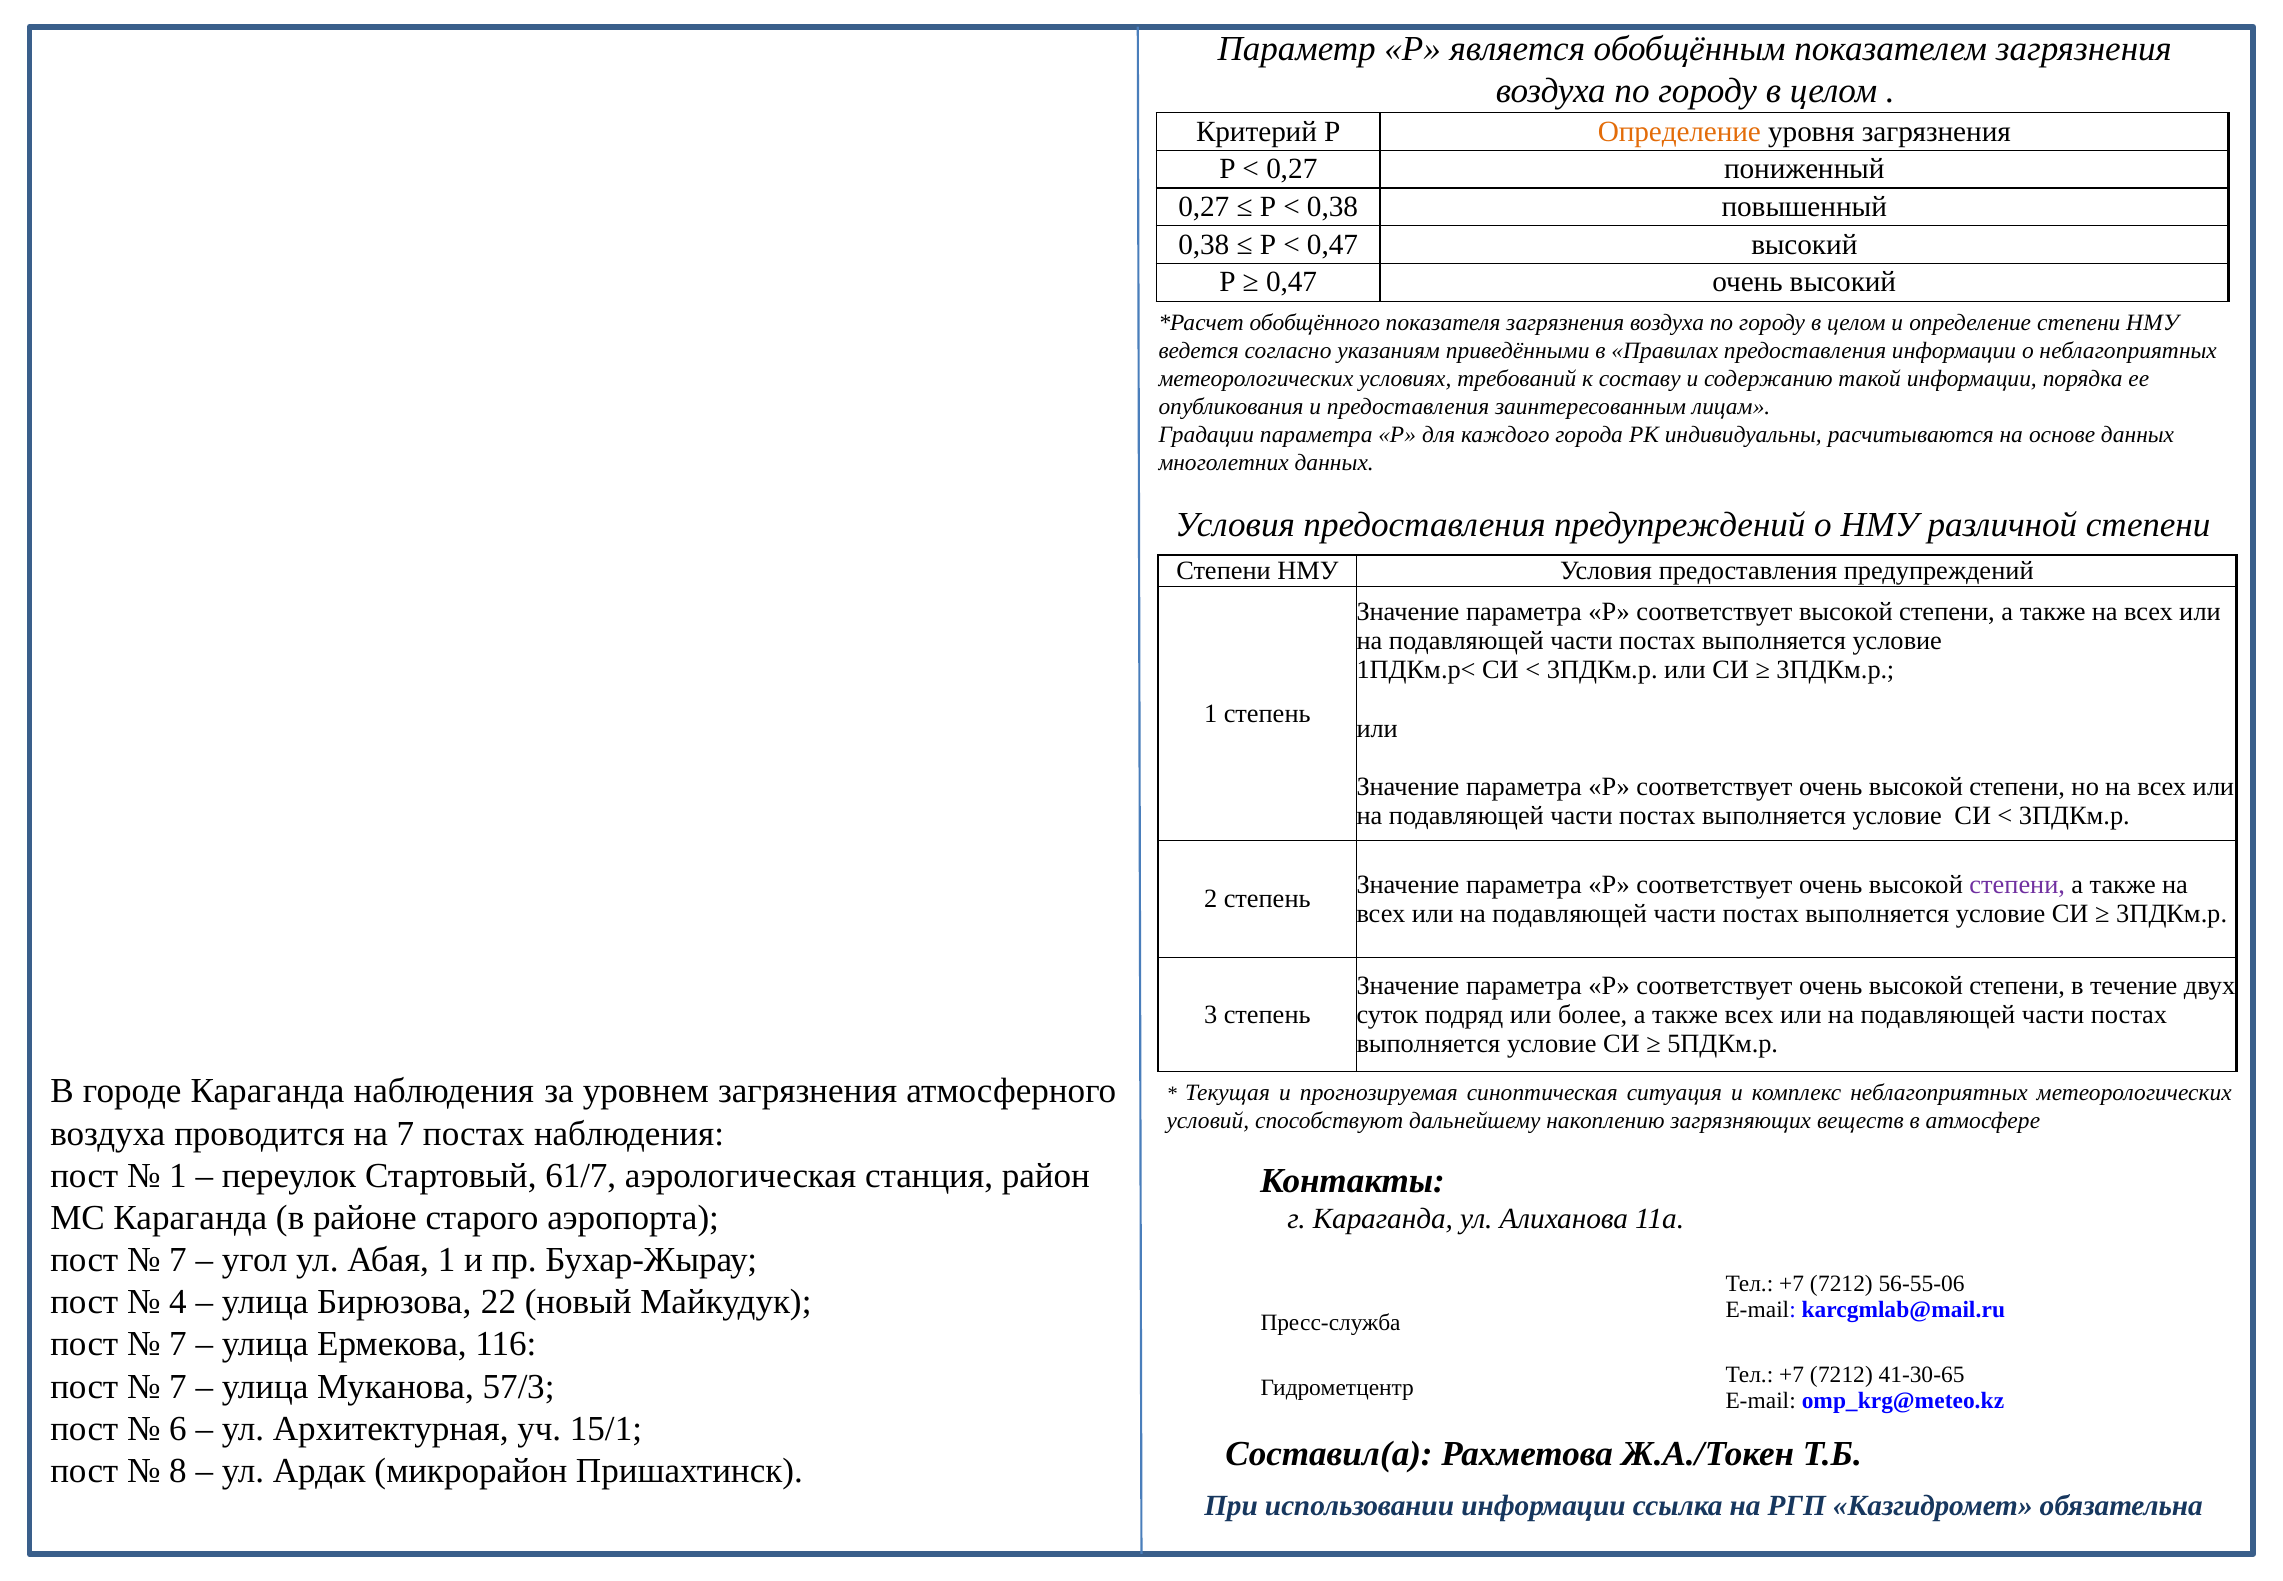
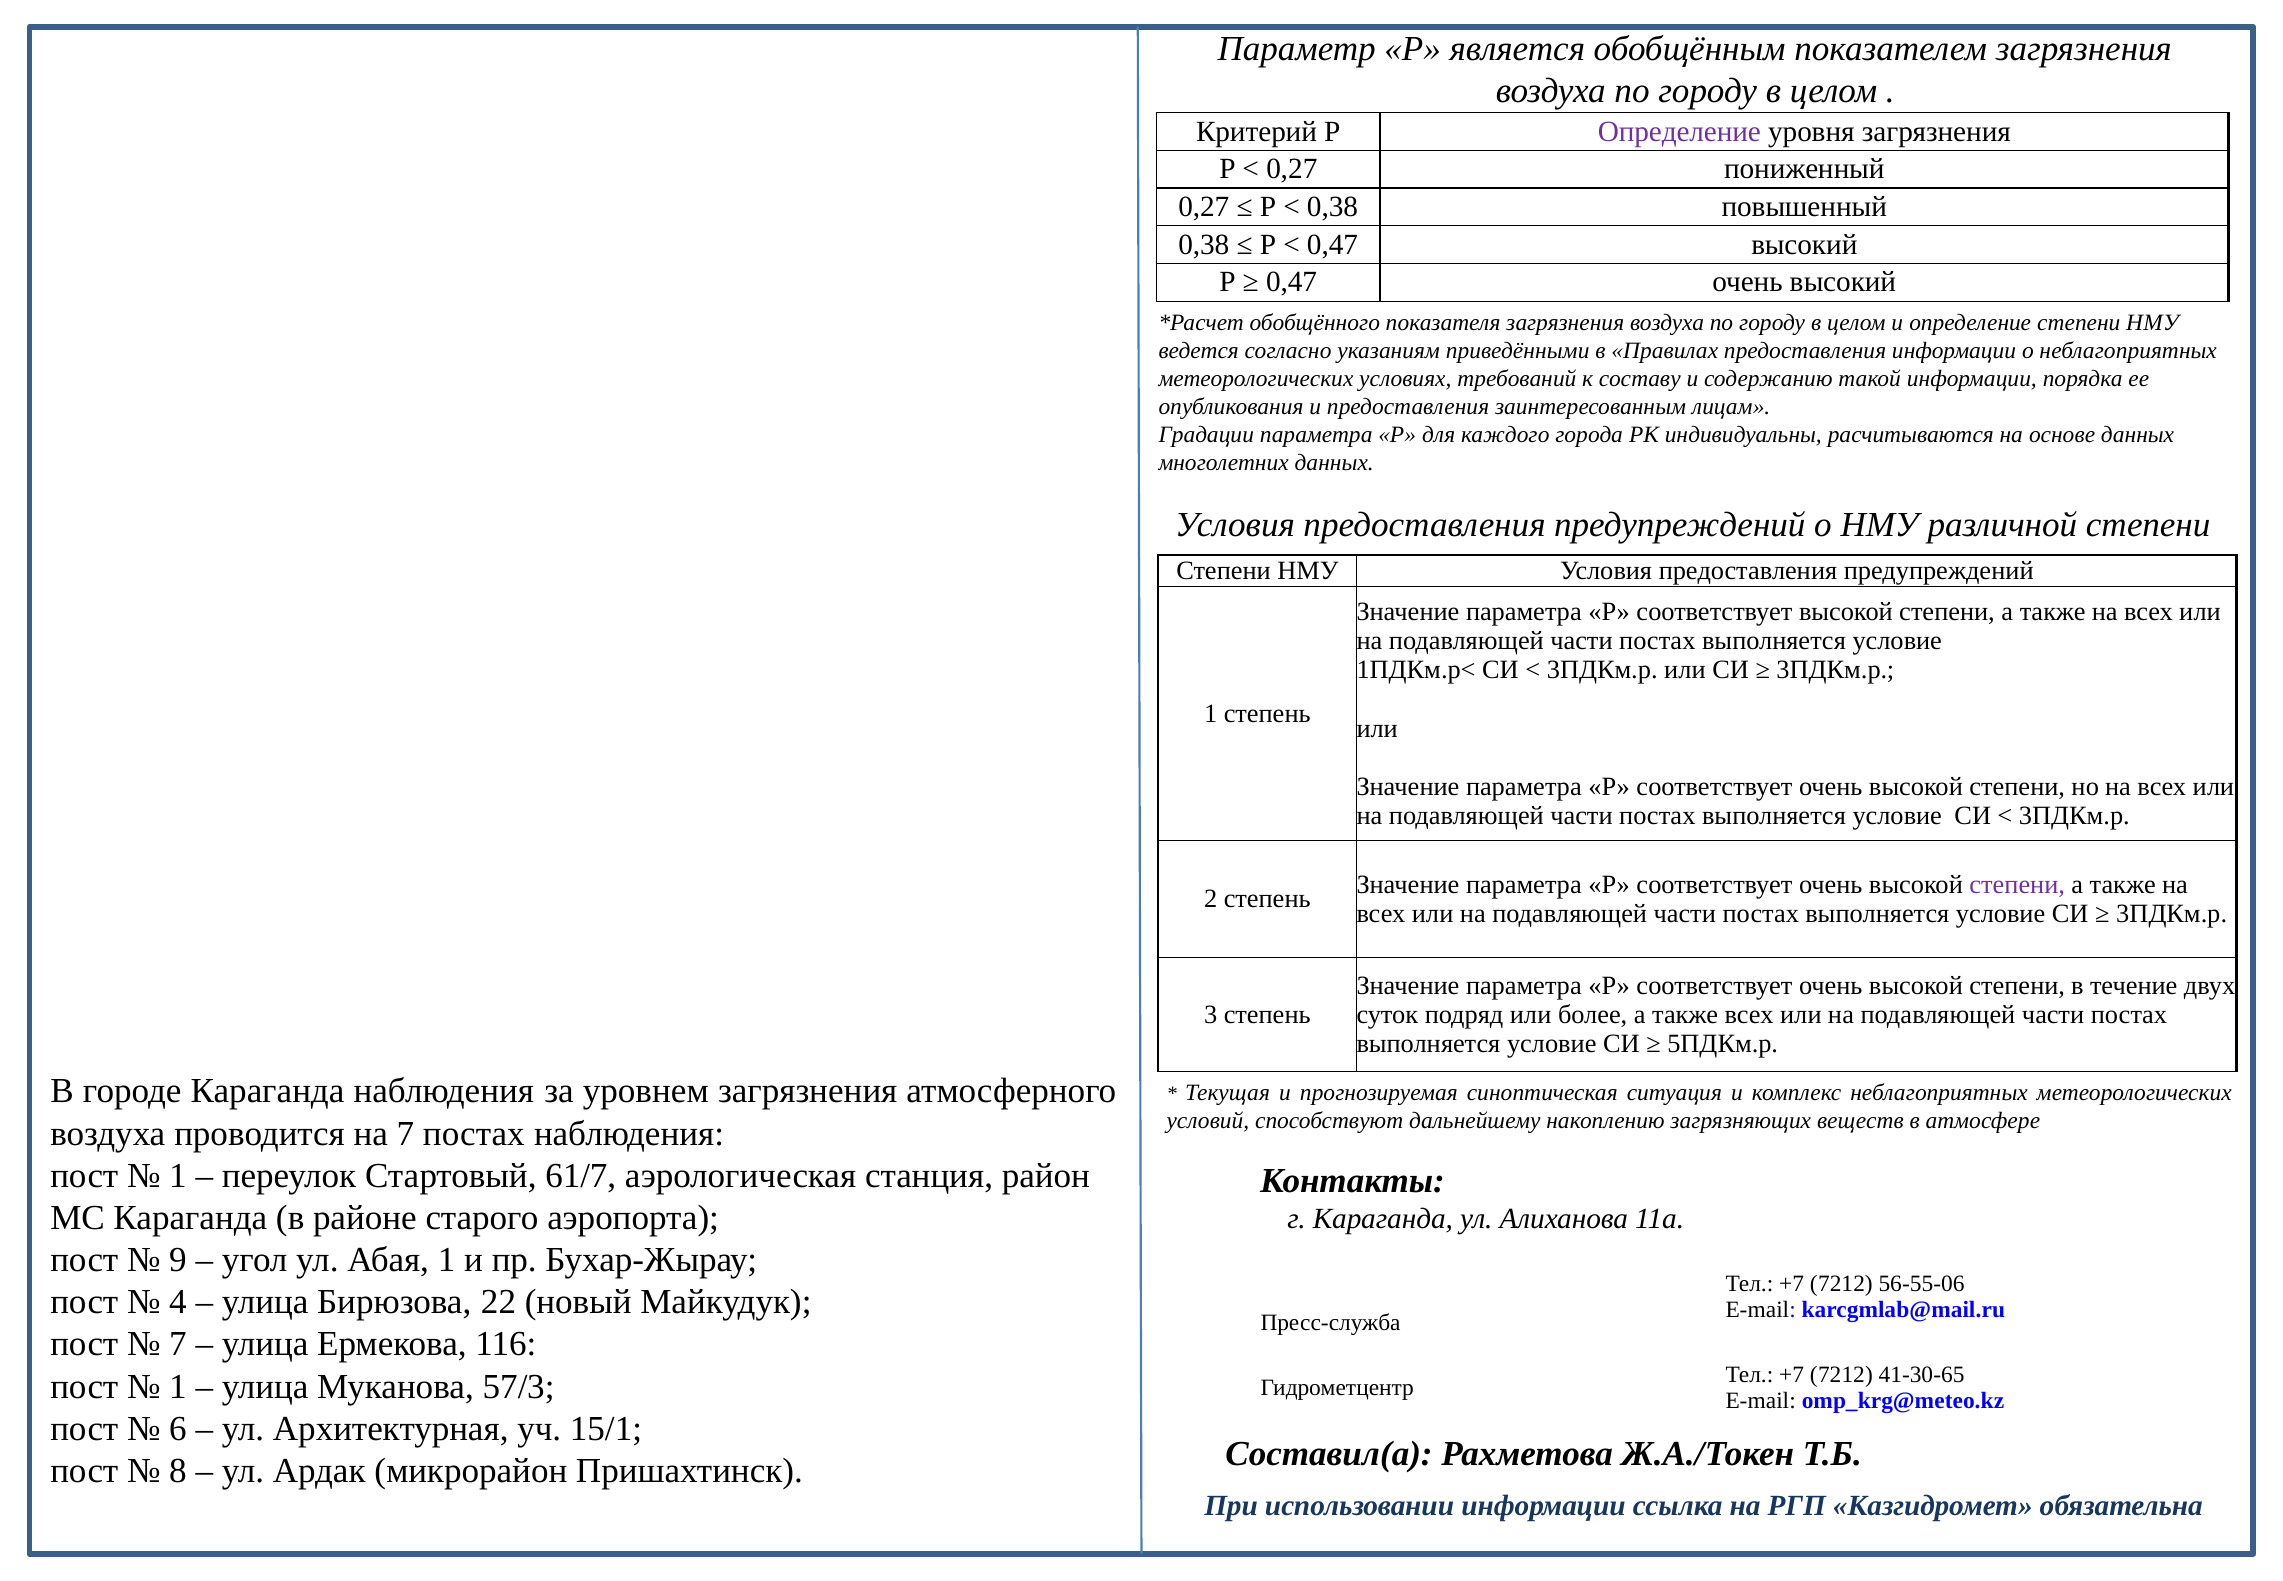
Определение colour: orange -> purple (1679, 131)
7: 7 -> 9 (178, 1260)
7: 7 -> 1 (178, 1386)
